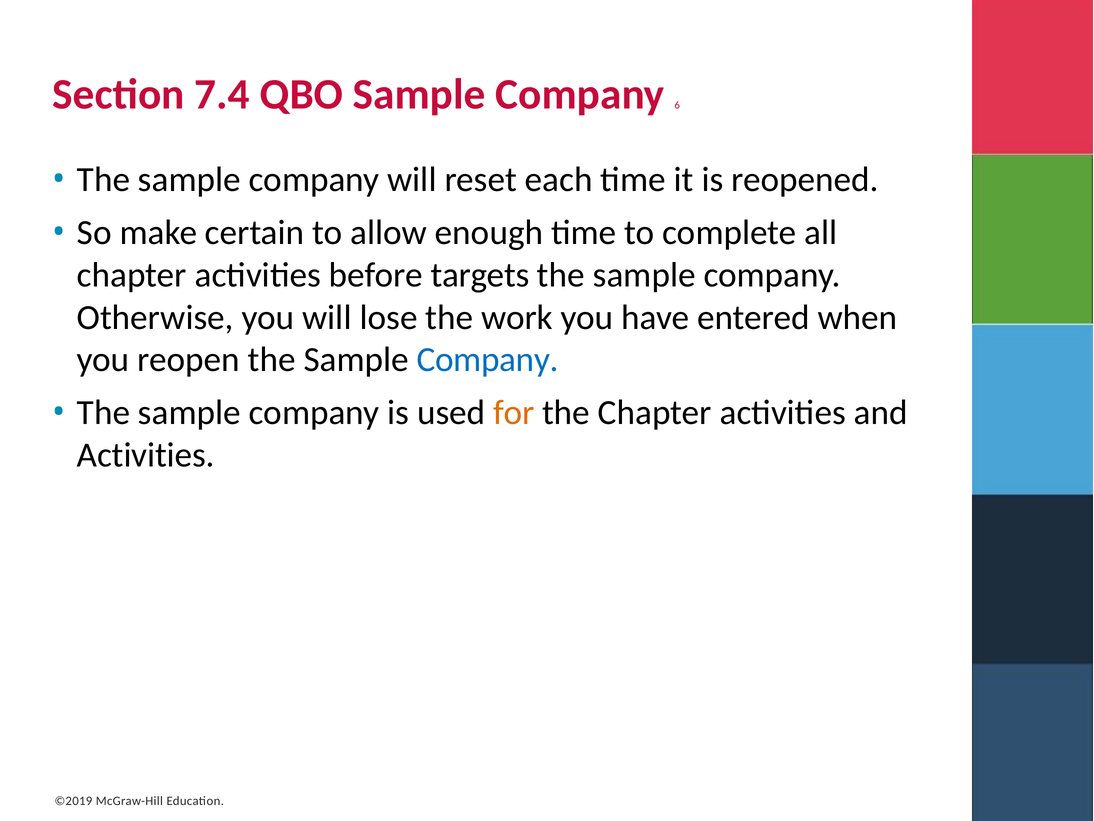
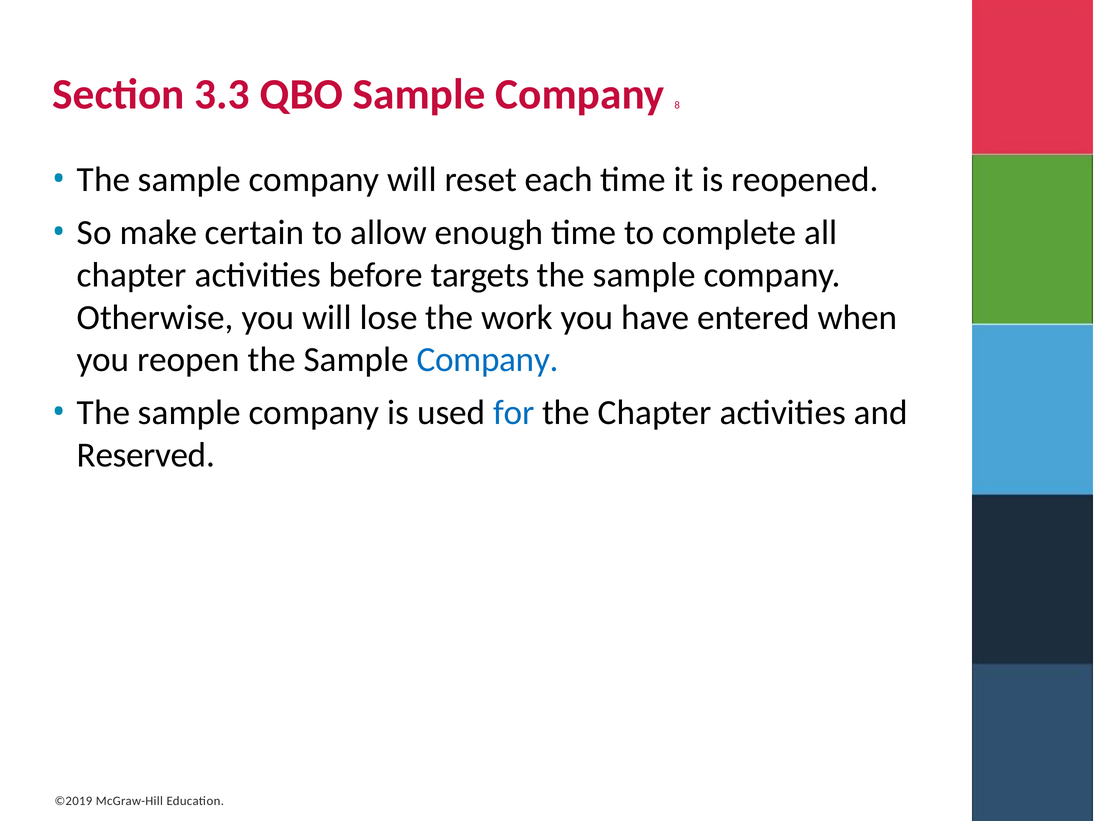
7.4: 7.4 -> 3.3 (222, 94)
6: 6 -> 8 (677, 105)
for colour: orange -> blue (514, 413)
Activities: Activities -> Reserved (146, 455)
